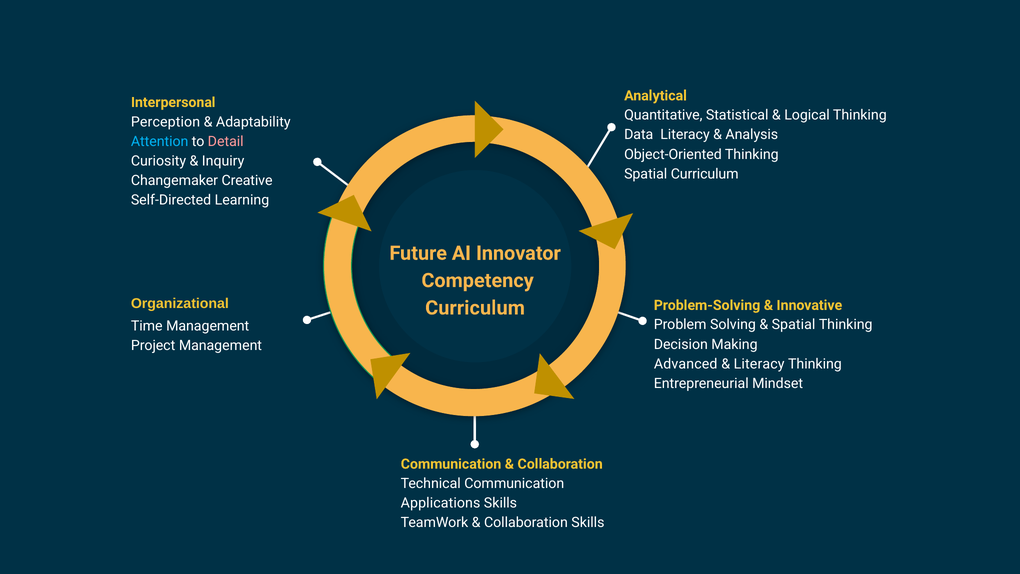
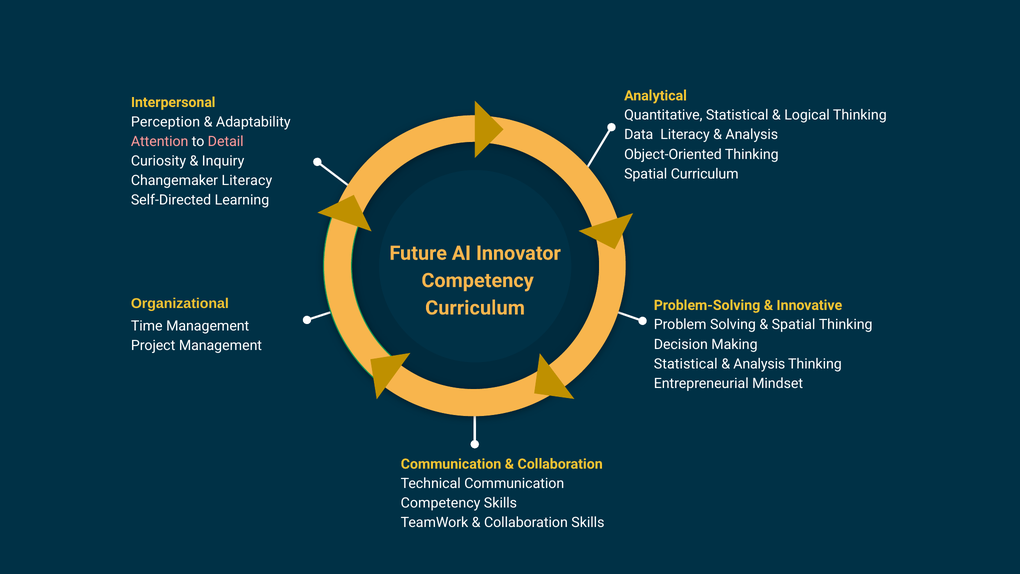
Attention colour: light blue -> pink (160, 141)
Changemaker Creative: Creative -> Literacy (247, 180)
Advanced: Advanced -> Statistical (686, 364)
Literacy: Literacy -> Analysis (759, 364)
Applications: Applications -> Competency (441, 503)
